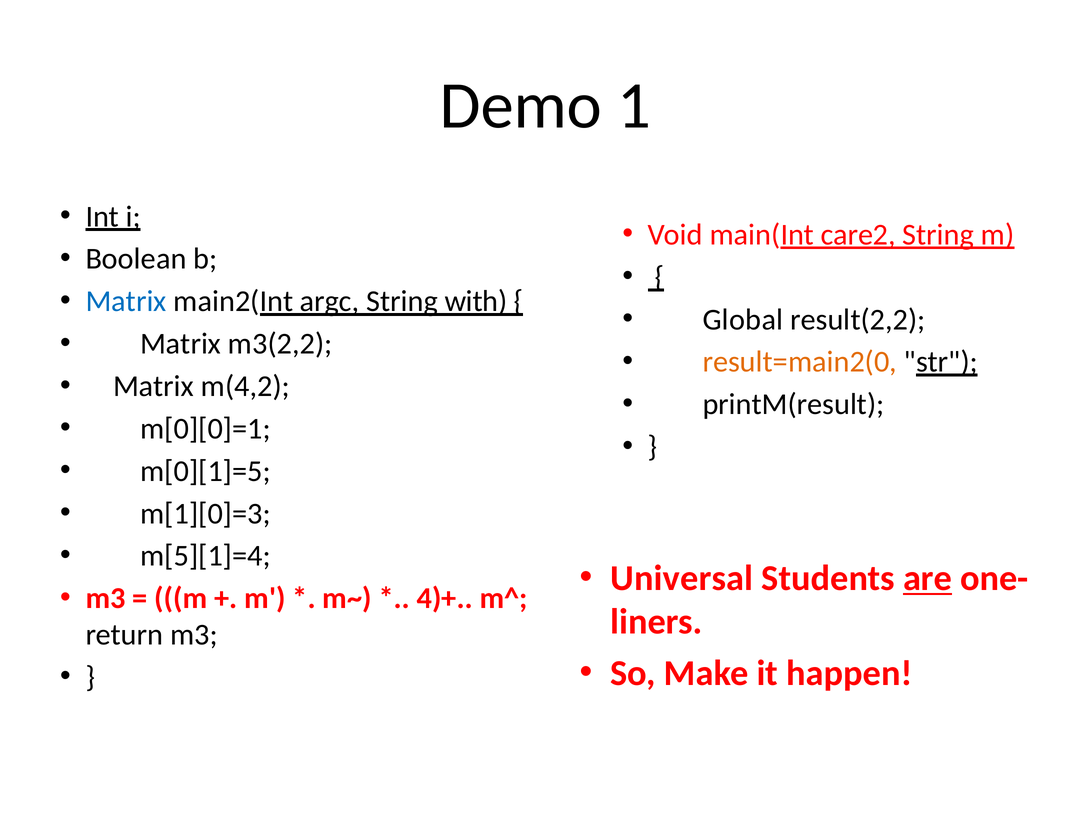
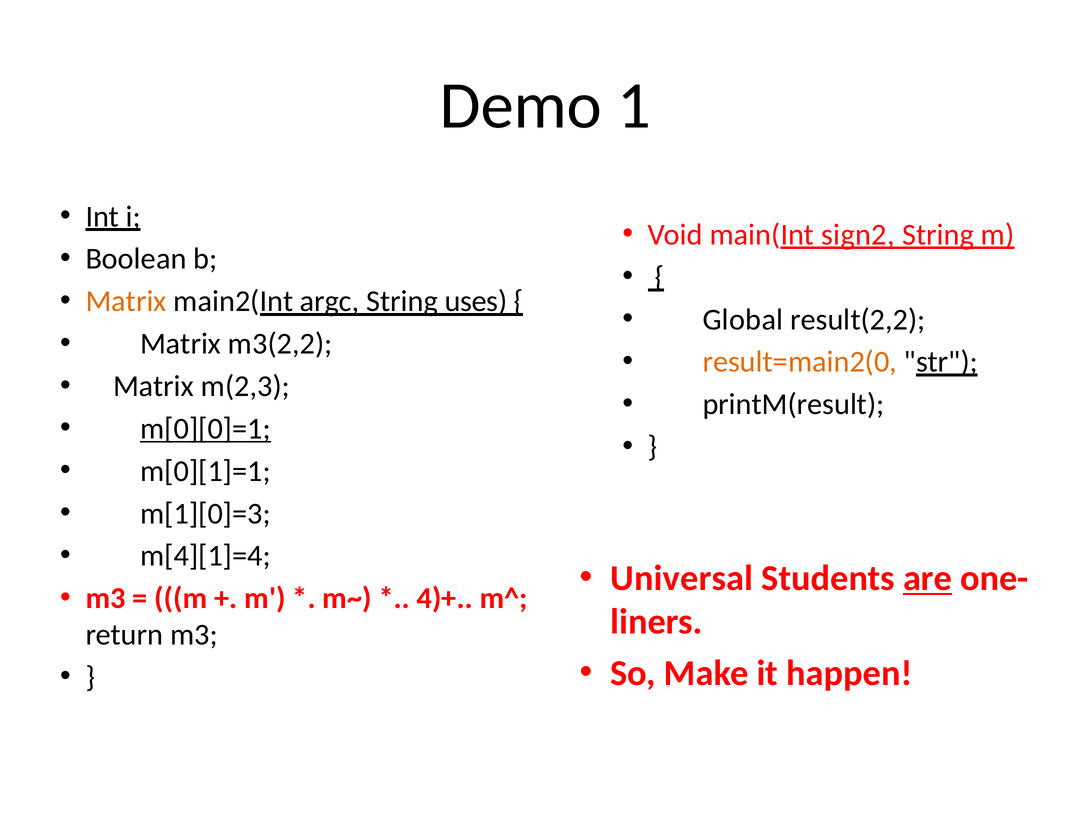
care2: care2 -> sign2 (858, 235)
Matrix colour: blue -> orange (126, 301)
with: with -> uses (476, 301)
m(4,2: m(4,2 -> m(2,3 (245, 386)
m[0][0]=1 underline: none -> present (205, 429)
m[0][1]=5: m[0][1]=5 -> m[0][1]=1 (205, 471)
m[5][1]=4: m[5][1]=4 -> m[4][1]=4 (205, 556)
